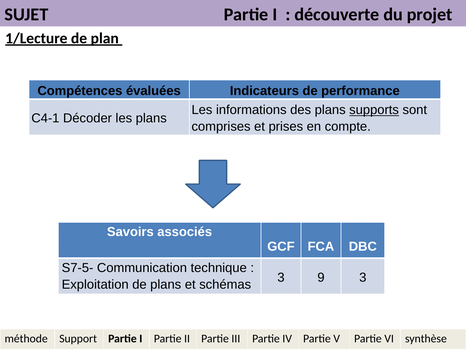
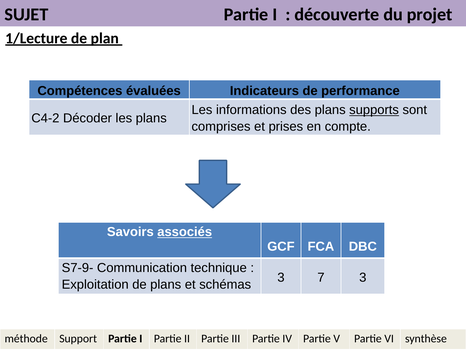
C4-1: C4-1 -> C4-2 (45, 118)
associés underline: none -> present (185, 232)
S7-5-: S7-5- -> S7-9- (78, 267)
9: 9 -> 7 (321, 277)
